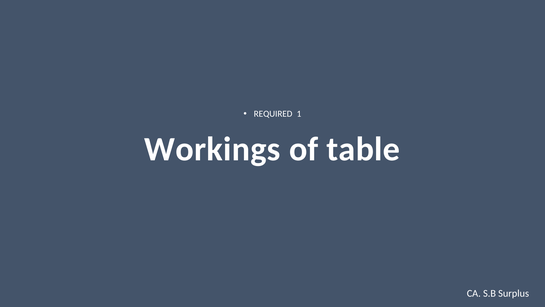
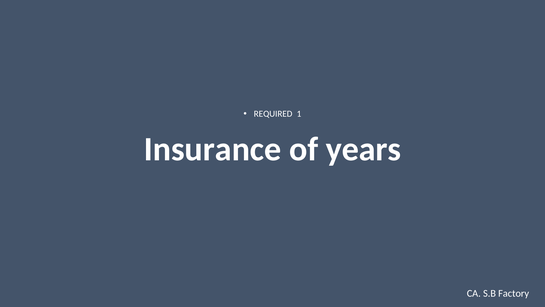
Workings: Workings -> Insurance (213, 149)
table: table -> years (364, 149)
Surplus: Surplus -> Factory (514, 293)
